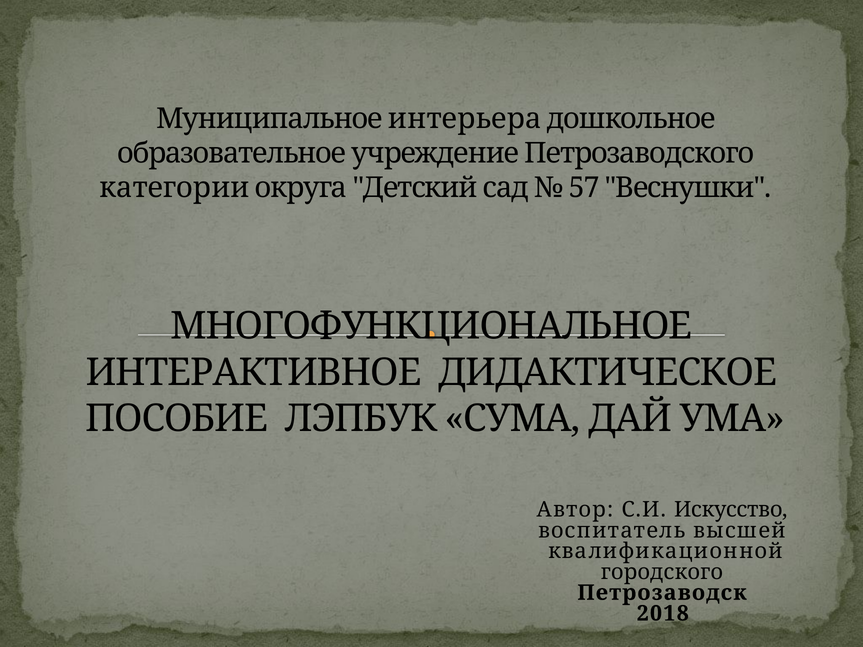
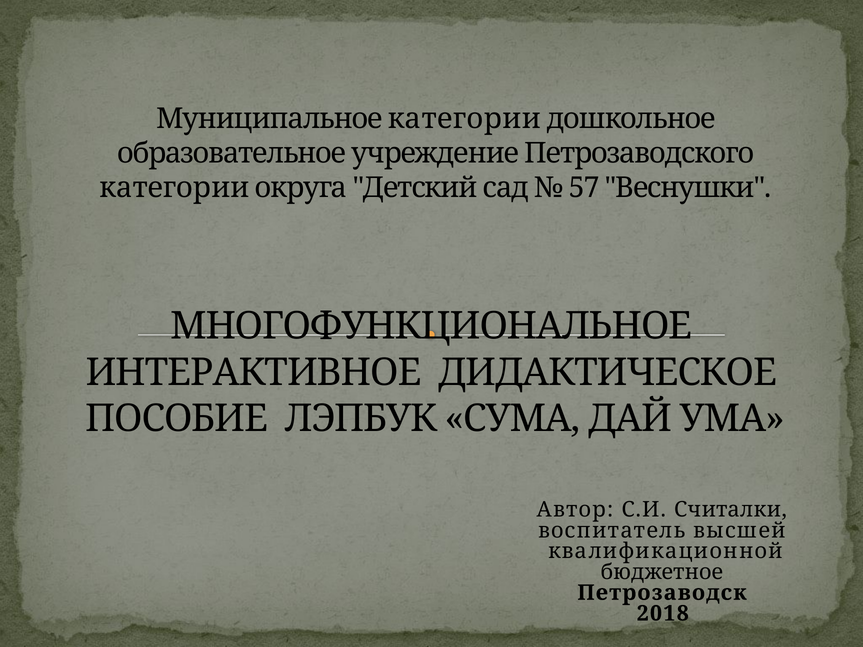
Муниципальное интерьера: интерьера -> категории (464, 119)
Искусство: Искусство -> Считалки (731, 510)
городского: городского -> бюджетное (662, 572)
